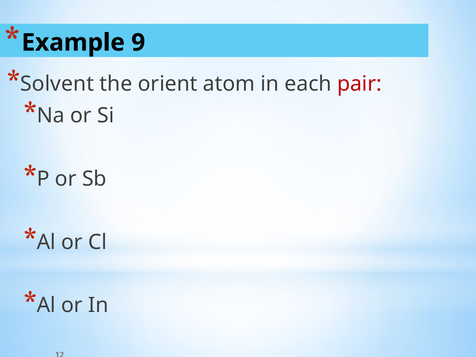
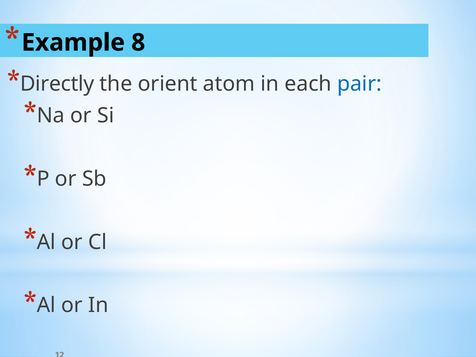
9: 9 -> 8 (138, 43)
Solvent: Solvent -> Directly (57, 84)
pair colour: red -> blue (359, 84)
